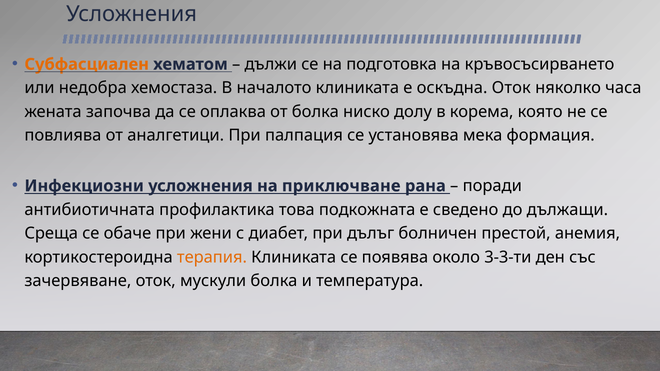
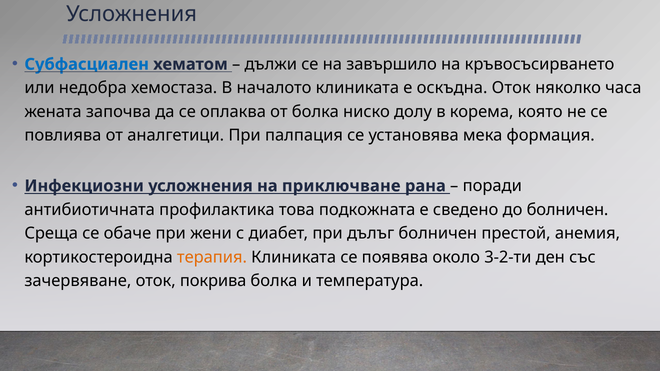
Субфасциален colour: orange -> blue (87, 64)
подготовка: подготовка -> завършило (392, 64)
до дължащи: дължащи -> болничен (568, 210)
3-3-ти: 3-3-ти -> 3-2-ти (508, 257)
мускули: мускули -> покрива (213, 281)
